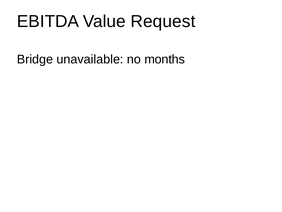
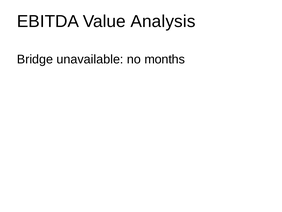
Request: Request -> Analysis (163, 21)
